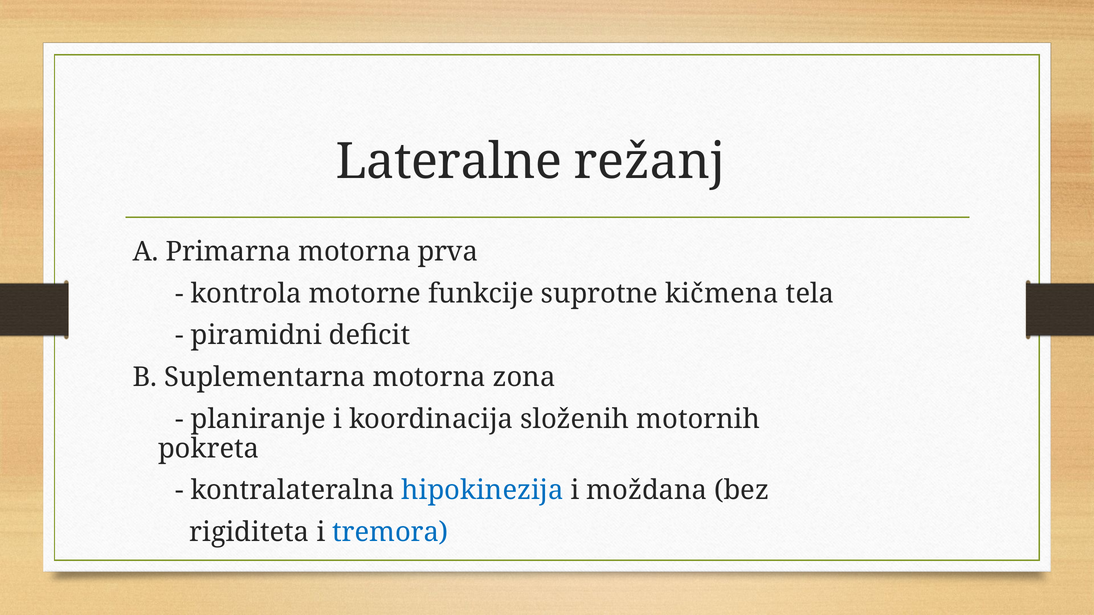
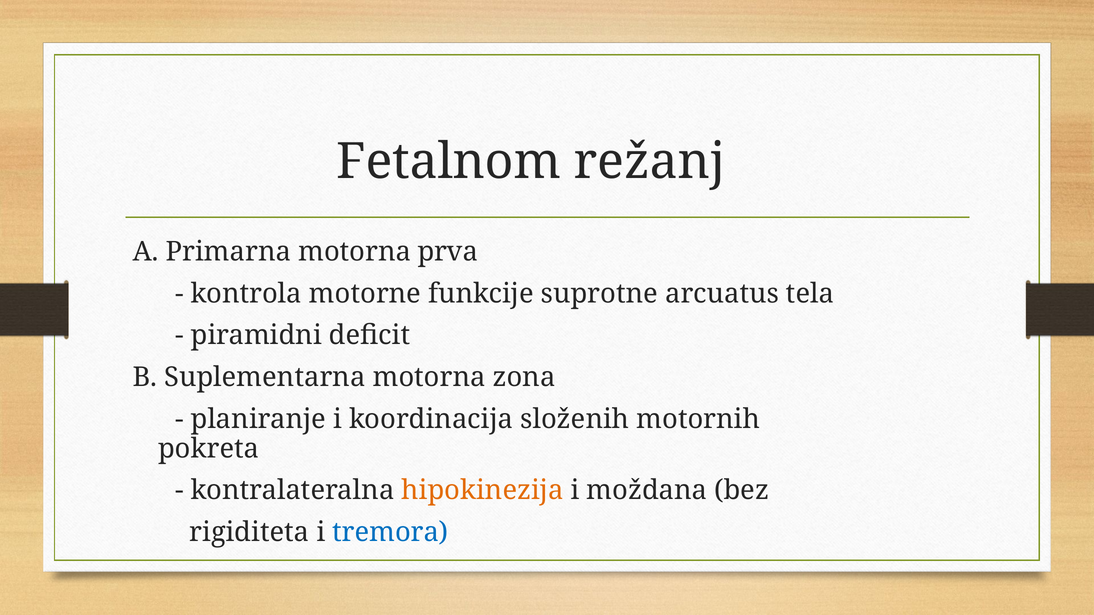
Lateralne: Lateralne -> Fetalnom (449, 162)
kičmena: kičmena -> arcuatus (722, 294)
hipokinezija colour: blue -> orange (483, 491)
